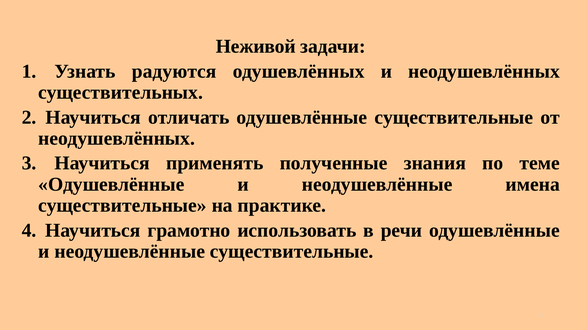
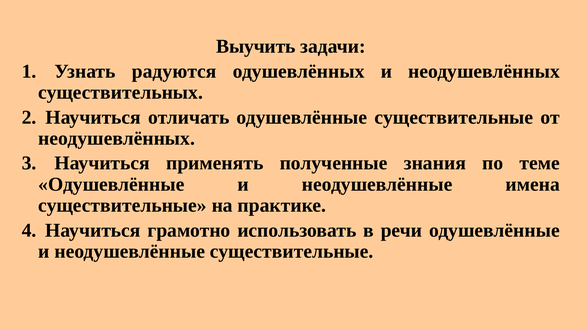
Неживой: Неживой -> Выучить (256, 47)
